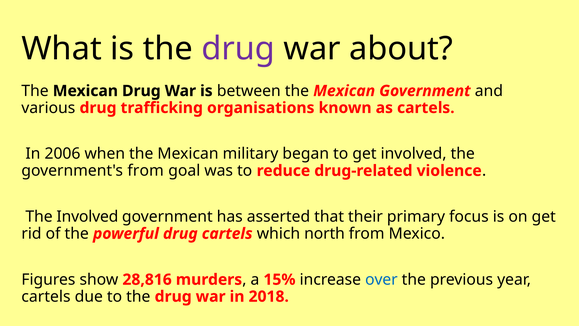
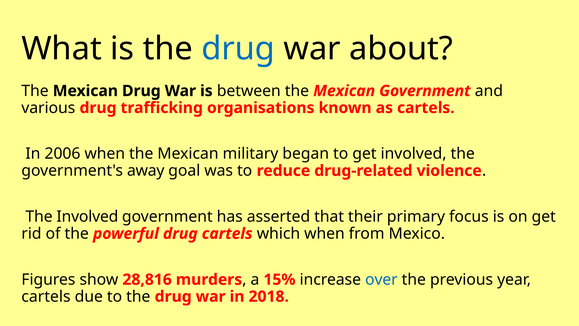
drug colour: purple -> blue (238, 49)
government's from: from -> away (146, 171)
which north: north -> when (324, 233)
